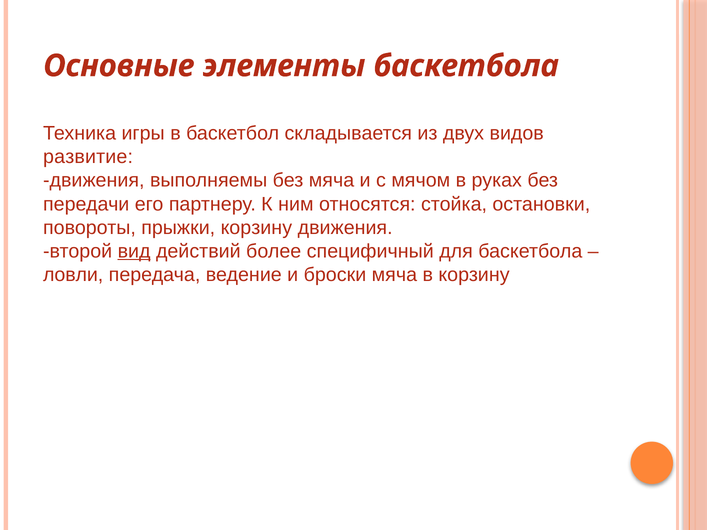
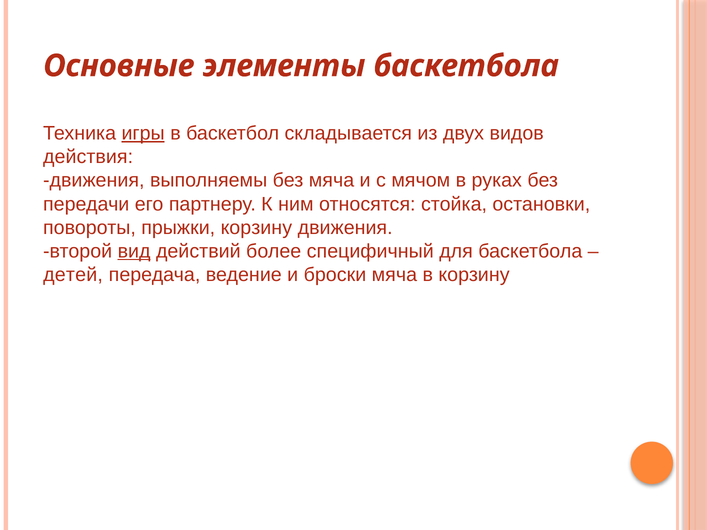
игры underline: none -> present (143, 133)
развитие: развитие -> действия (88, 157)
ловли: ловли -> детей (73, 275)
